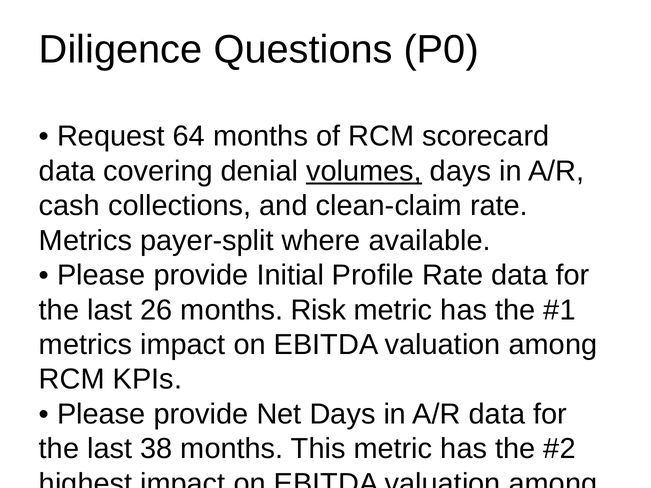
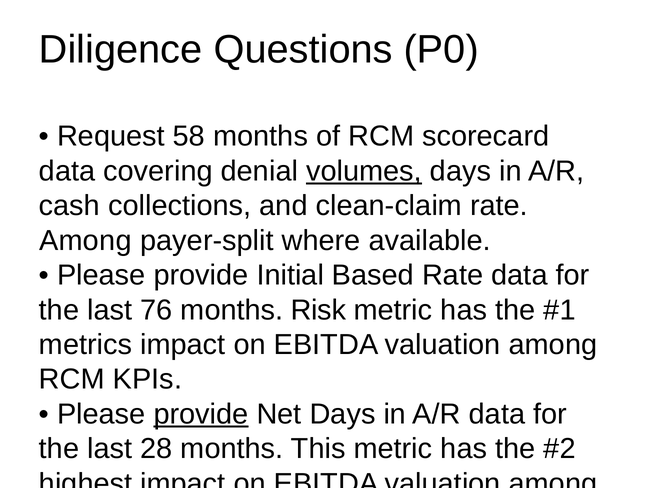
64: 64 -> 58 (189, 137)
Metrics: Metrics -> Among (85, 241)
Profile: Profile -> Based (373, 275)
26: 26 -> 76 (156, 310)
provide underline: none -> present (201, 414)
38: 38 -> 28 (156, 449)
